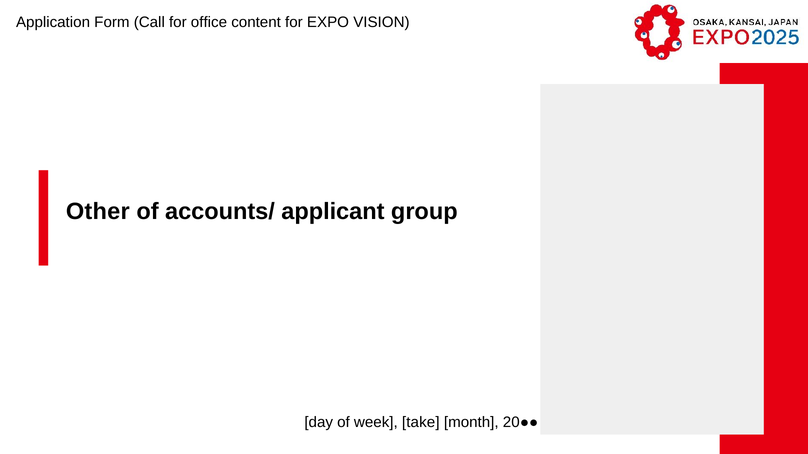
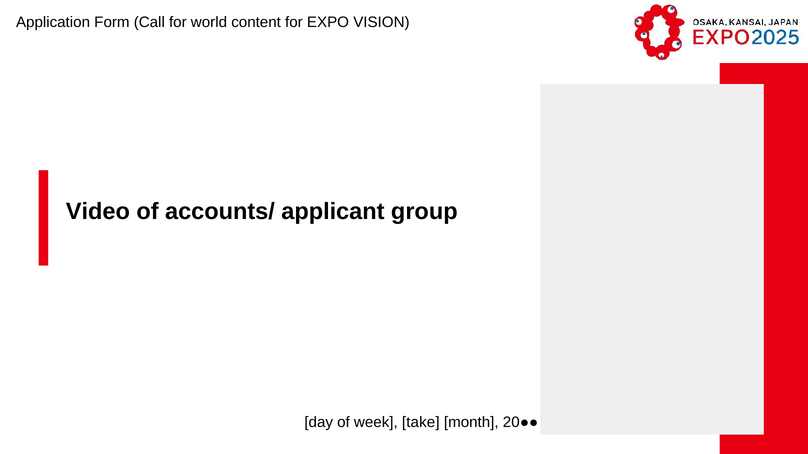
office: office -> world (209, 22)
Other: Other -> Video (98, 212)
